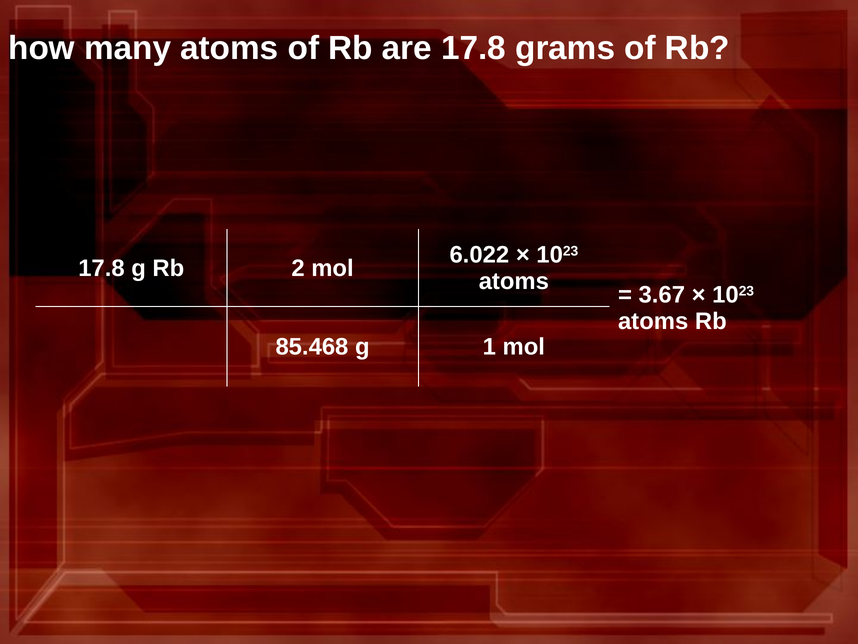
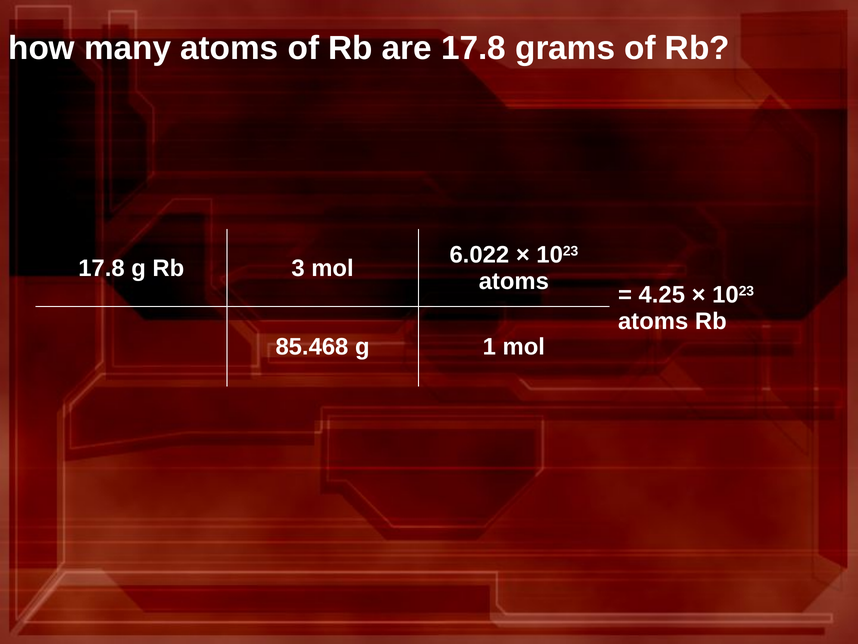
2: 2 -> 3 (298, 268)
3.67: 3.67 -> 4.25 (662, 295)
